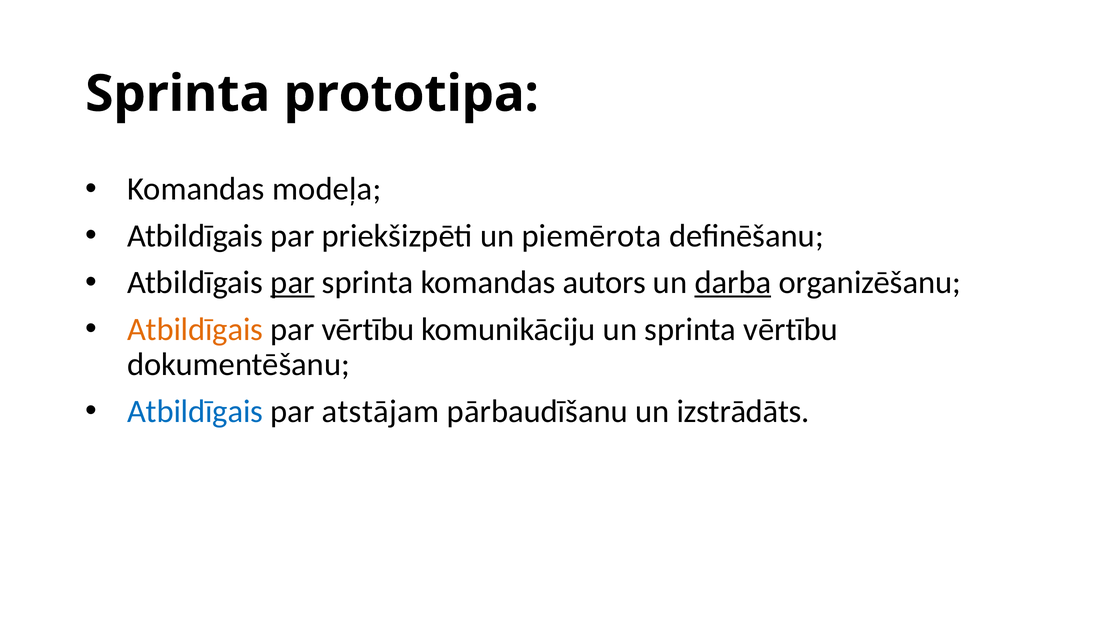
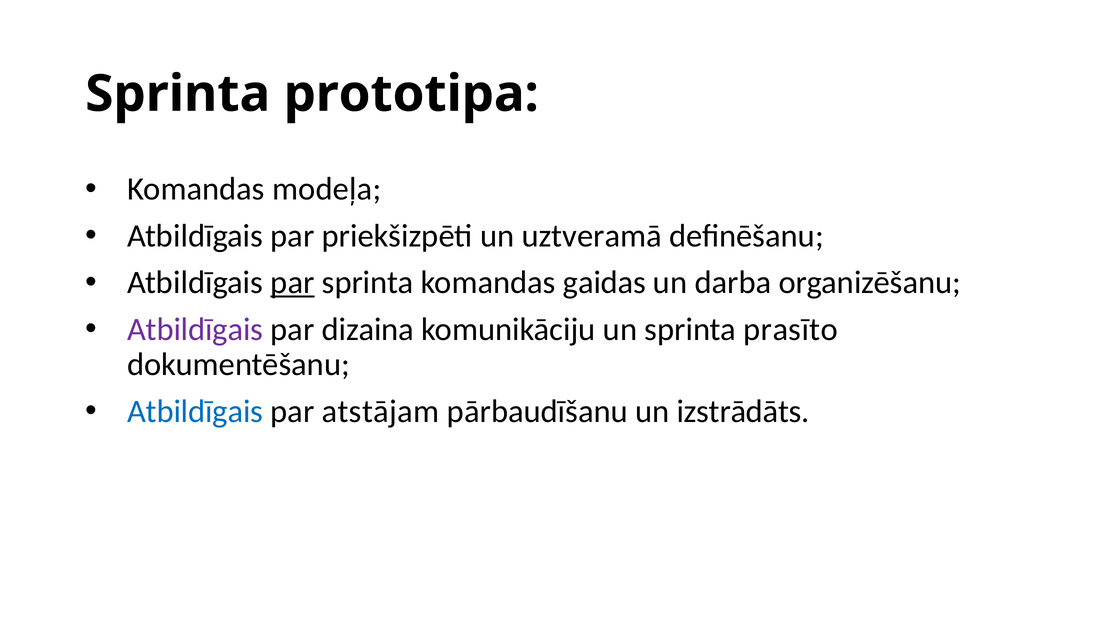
piemērota: piemērota -> uztveramā (592, 236)
autors: autors -> gaidas (604, 283)
darba underline: present -> none (733, 283)
Atbildīgais colour: orange -> purple (195, 329)
par vērtību: vērtību -> dizaina (368, 329)
sprinta vērtību: vērtību -> prasīto (791, 329)
